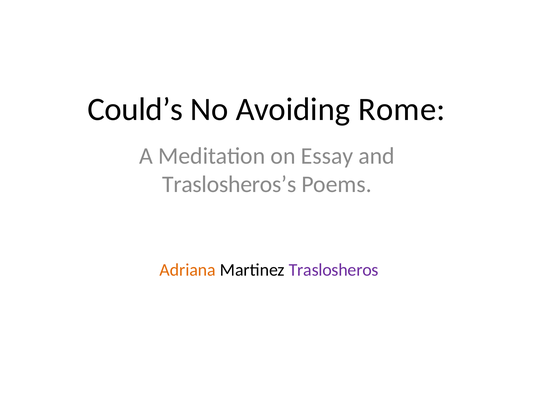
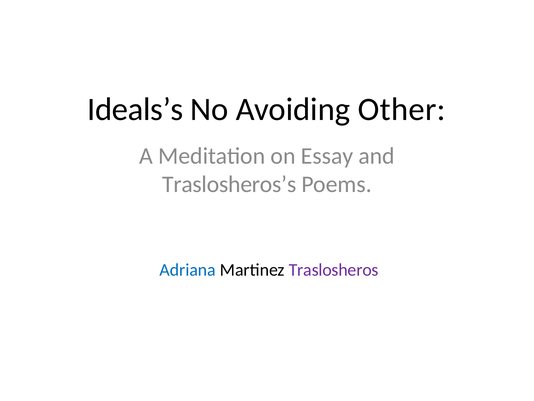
Could’s: Could’s -> Ideals’s (135, 109)
Rome: Rome -> Other (402, 109)
Adriana colour: orange -> blue (188, 269)
